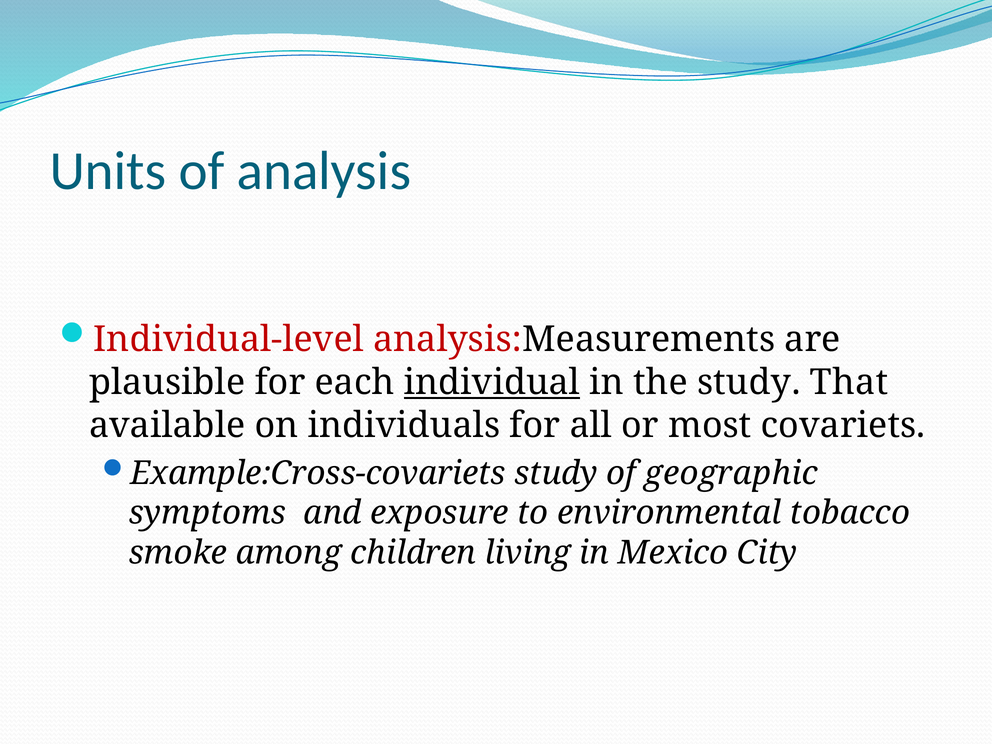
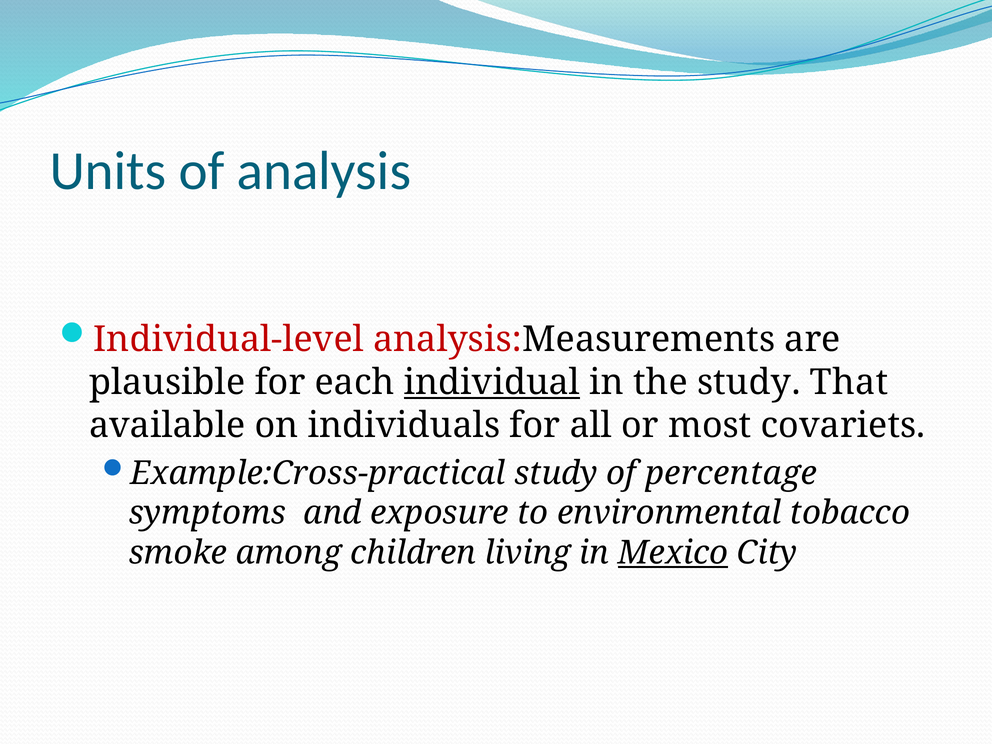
Example:Cross-covariets: Example:Cross-covariets -> Example:Cross-practical (318, 473)
geographic: geographic -> percentage (731, 473)
Mexico underline: none -> present (673, 553)
